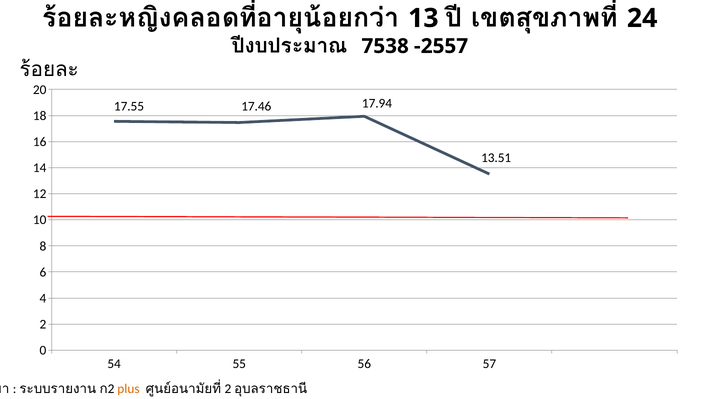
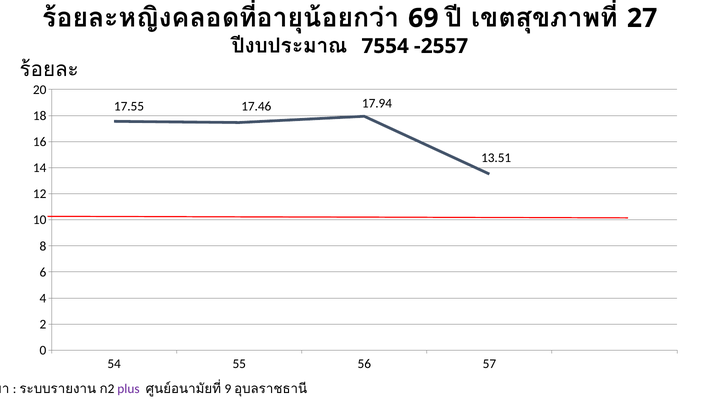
13: 13 -> 69 (423, 18)
24: 24 -> 27 (642, 18)
7538: 7538 -> 7554 (385, 46)
plus colour: orange -> purple (128, 389)
2: 2 -> 9 (228, 389)
